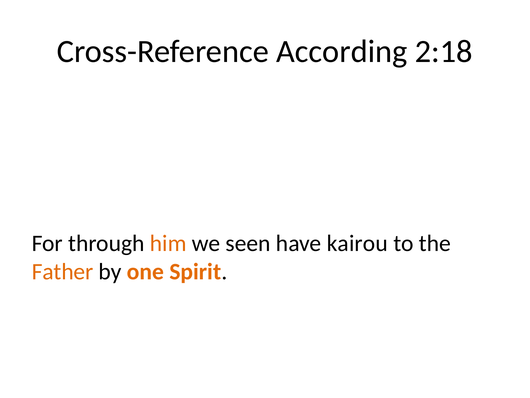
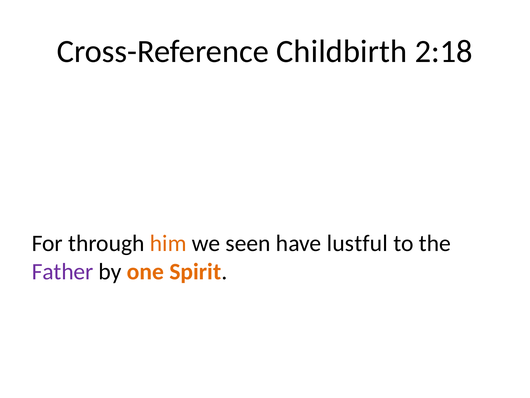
According: According -> Childbirth (342, 51)
kairou: kairou -> lustful (357, 243)
Father colour: orange -> purple (63, 271)
